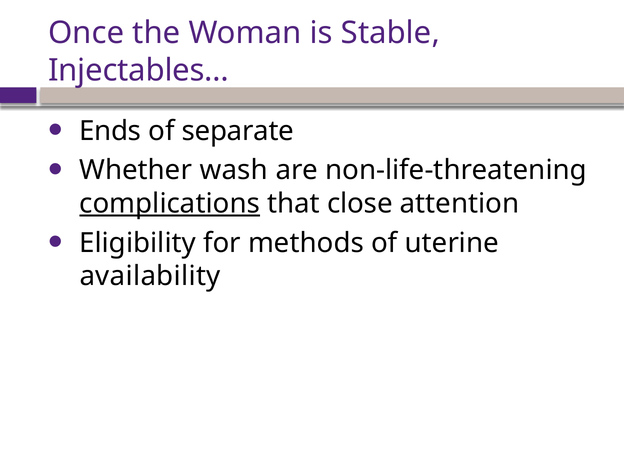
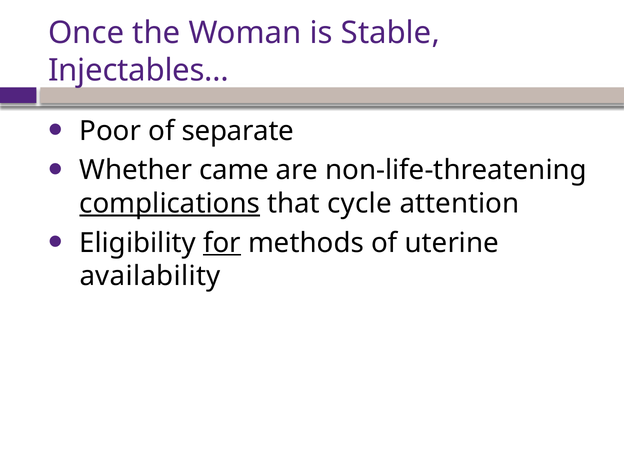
Ends: Ends -> Poor (110, 131)
wash: wash -> came (234, 170)
close: close -> cycle (360, 204)
for underline: none -> present (222, 243)
